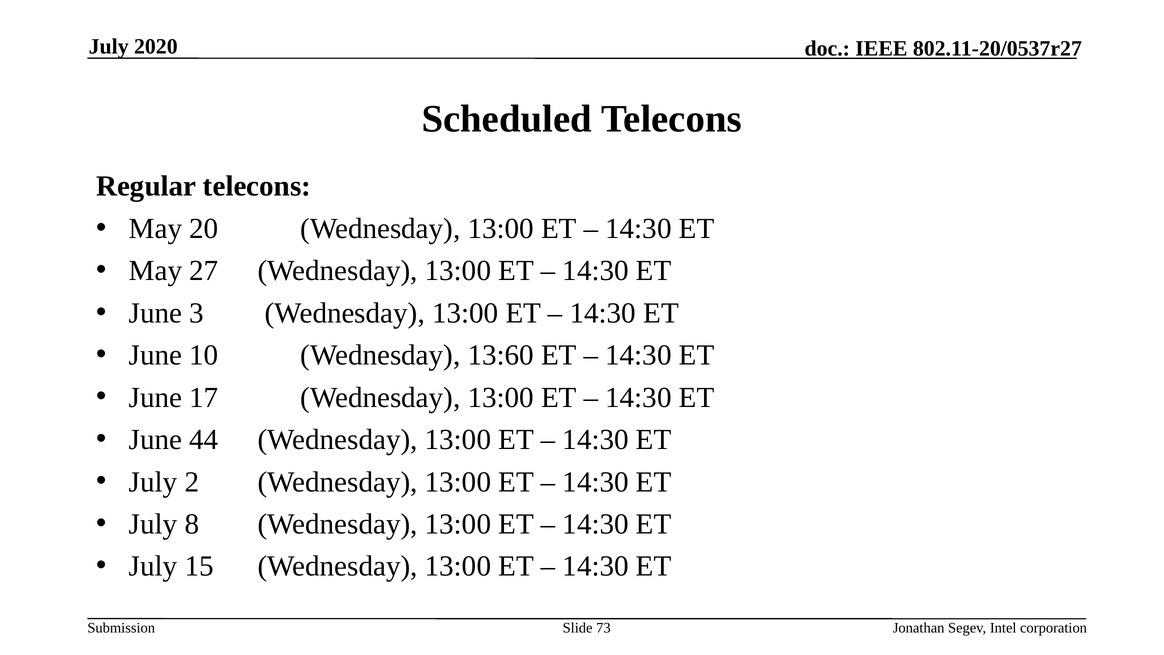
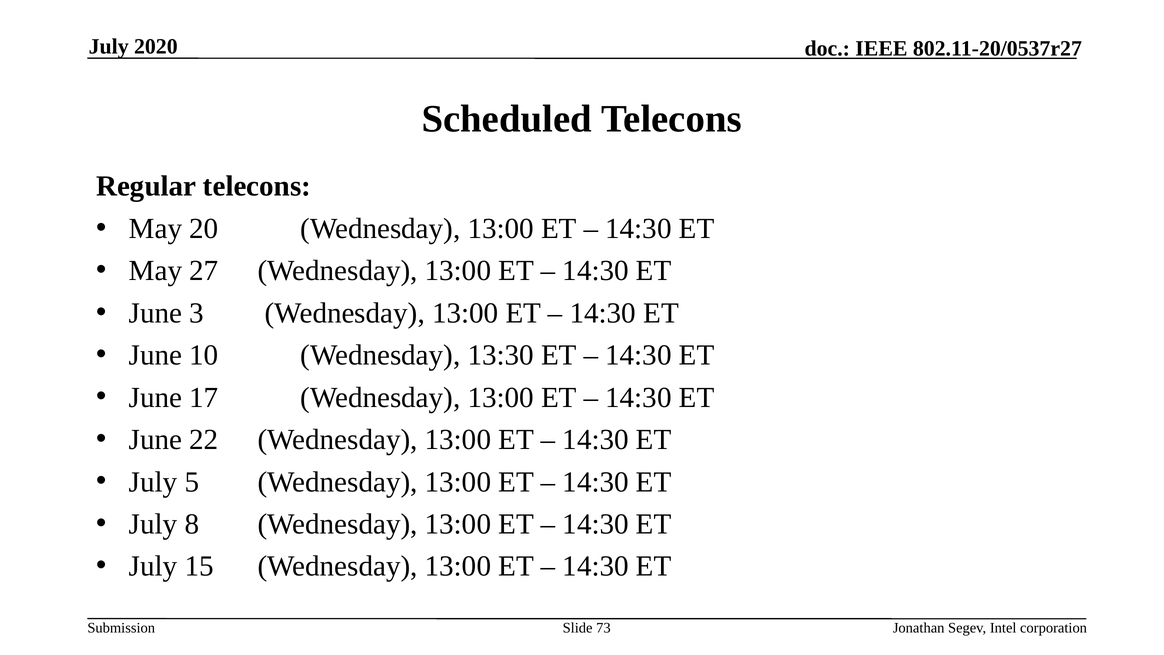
13:60: 13:60 -> 13:30 (501, 355)
44: 44 -> 22 (204, 440)
2: 2 -> 5 (192, 482)
